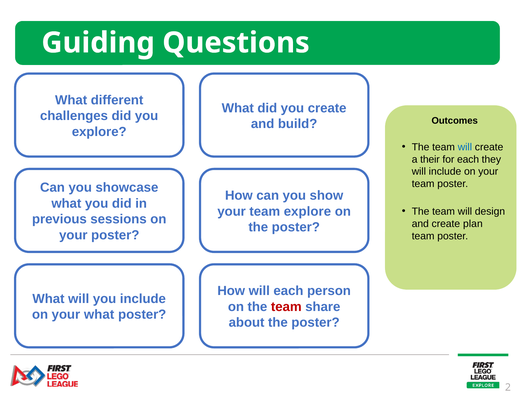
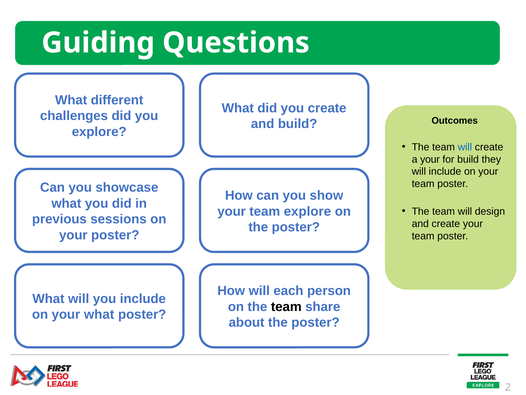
a their: their -> your (430, 159)
for each: each -> build (468, 159)
create plan: plan -> your (473, 223)
team colour: red -> black (286, 306)
